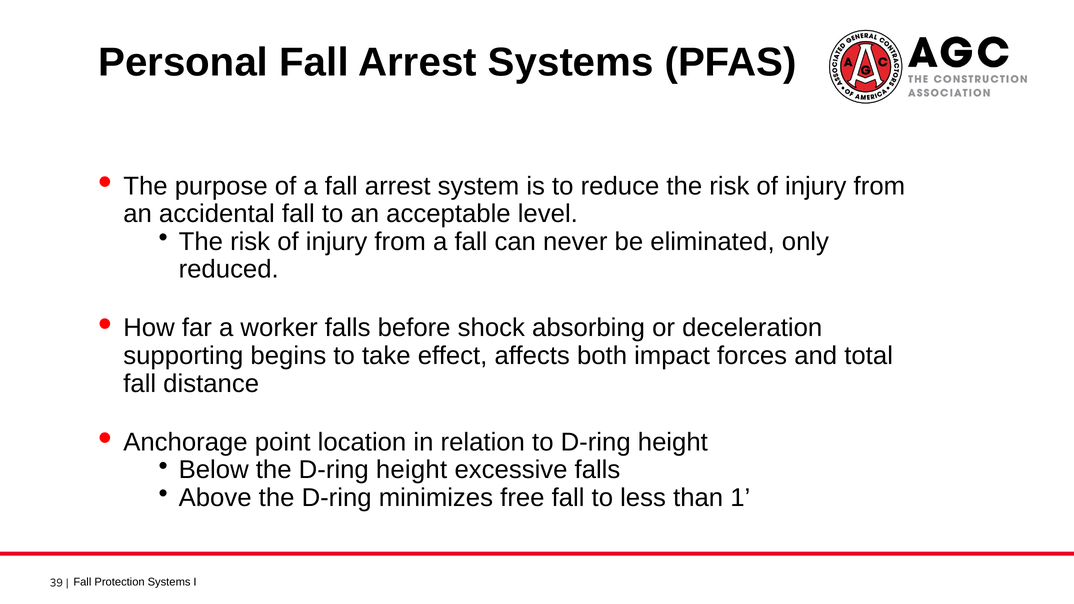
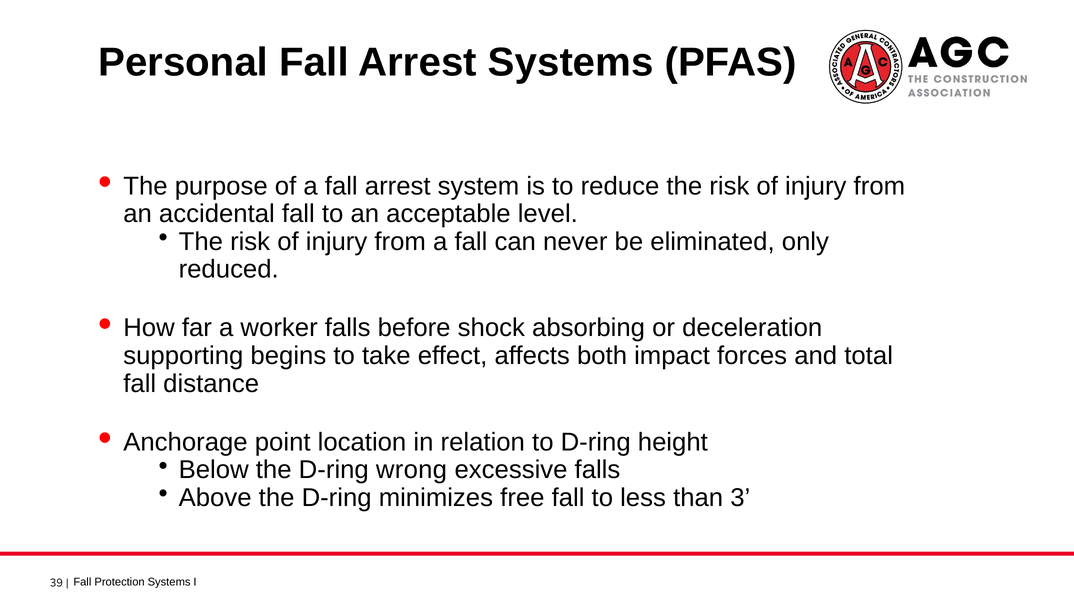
the D-ring height: height -> wrong (412, 470)
than 1: 1 -> 3 (740, 498)
